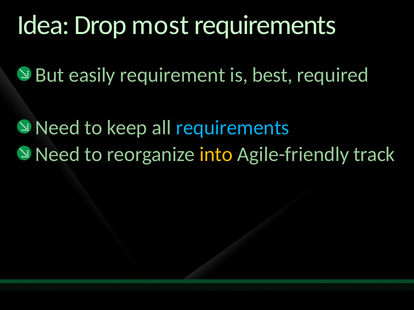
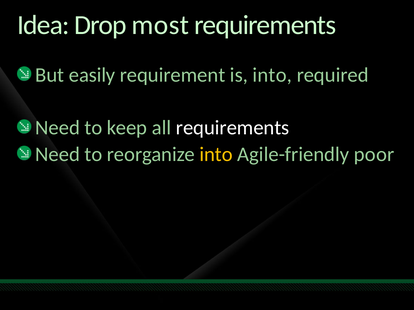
is best: best -> into (272, 75)
requirements colour: light blue -> white (233, 128)
track: track -> poor (374, 155)
